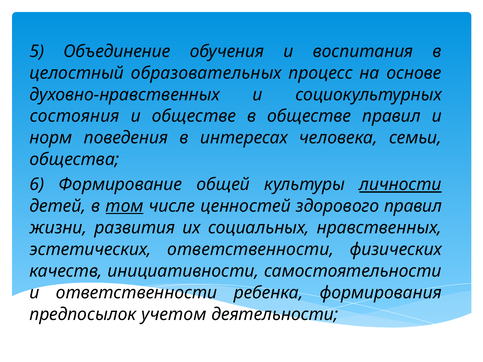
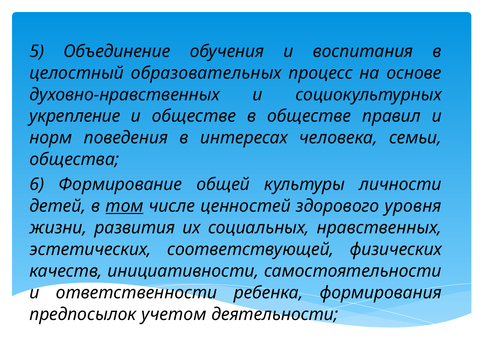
состояния: состояния -> укрепление (75, 116)
личности underline: present -> none (400, 185)
здорового правил: правил -> уровня (413, 206)
эстетических ответственности: ответственности -> соответствующей (251, 250)
